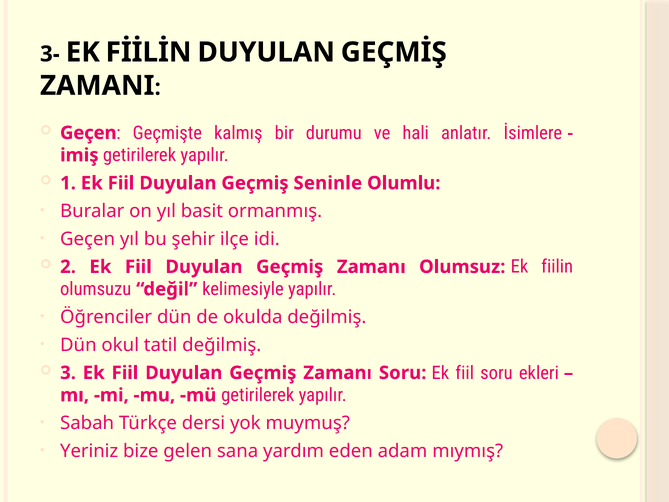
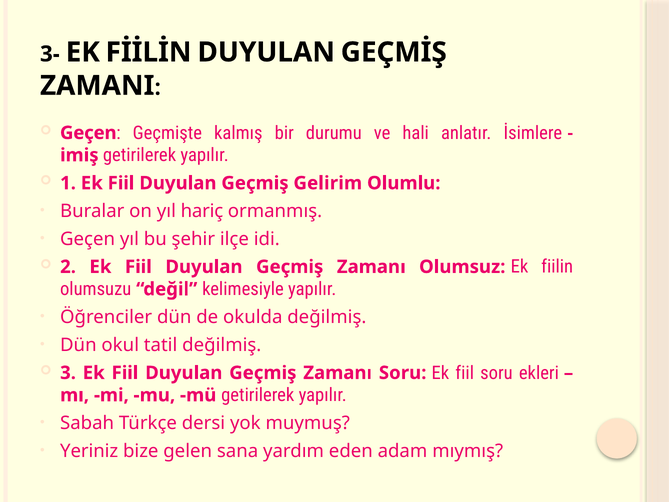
Seninle: Seninle -> Gelirim (328, 183)
basit: basit -> hariç (202, 211)
